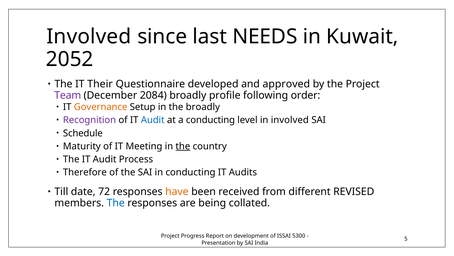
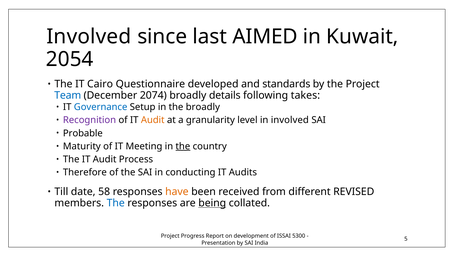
NEEDS: NEEDS -> AIMED (265, 37)
2052: 2052 -> 2054 (70, 59)
Their: Their -> Cairo (100, 84)
approved: approved -> standards (286, 84)
Team colour: purple -> blue (68, 95)
2084: 2084 -> 2074 (153, 95)
profile: profile -> details (225, 95)
order: order -> takes (305, 95)
Governance colour: orange -> blue (101, 107)
Audit colour: blue -> orange (153, 120)
a conducting: conducting -> granularity (210, 120)
Schedule: Schedule -> Probable (83, 133)
72: 72 -> 58 (104, 191)
being underline: none -> present (212, 203)
